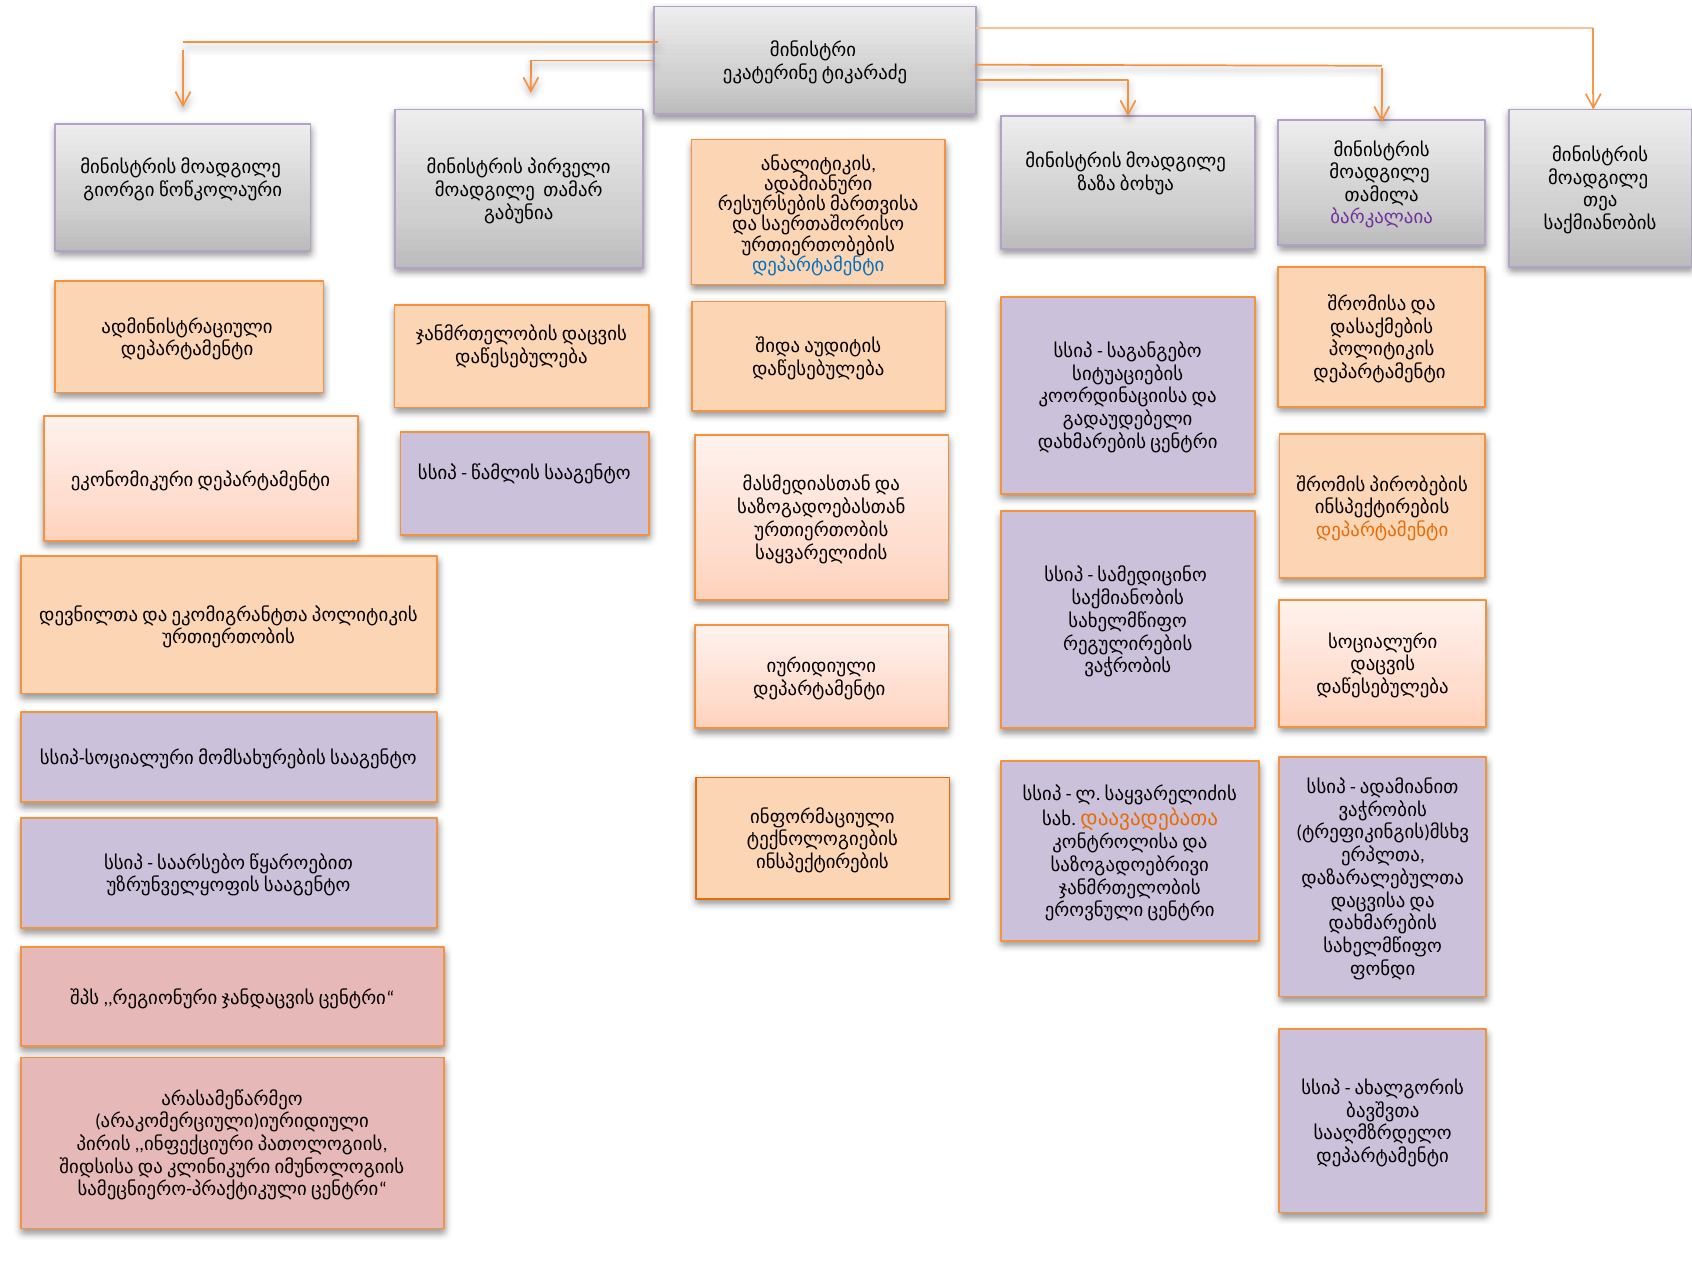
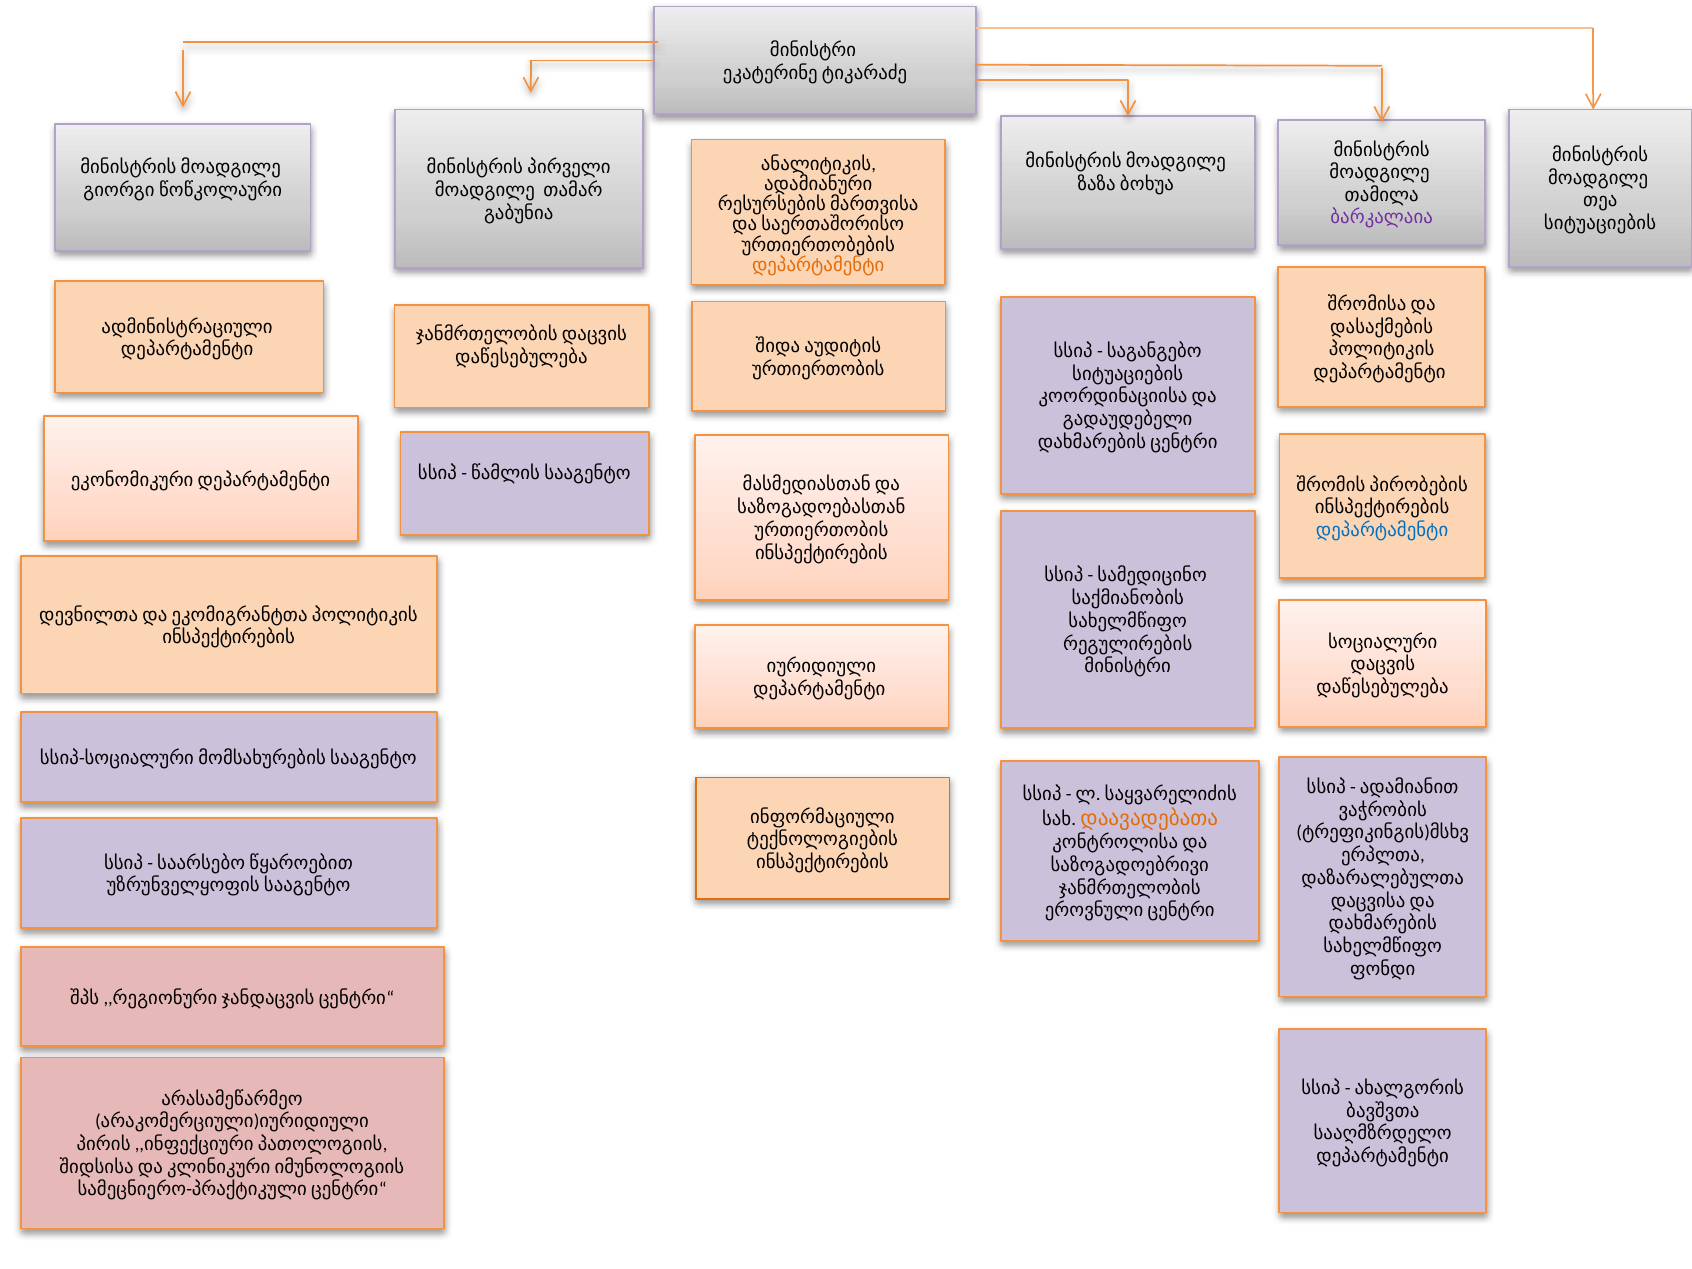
საქმიანობის: საქმიანობის -> სიტუაციების (1600, 223)
დეპარტამენტი colour: blue -> orange (818, 265)
დაწესებულება: დაწესებულება -> ურთიერთობის (818, 369)
დეპარტამენტი colour: orange -> blue (1382, 530)
საყვარელიძის: საყვარელიძის -> ინსპექტირების (821, 553)
ურთიერთობის: ურთიერთობის -> ინსპექტირების (229, 637)
ვაჭრობის: ვაჭრობის -> მინისტრი (1128, 667)
